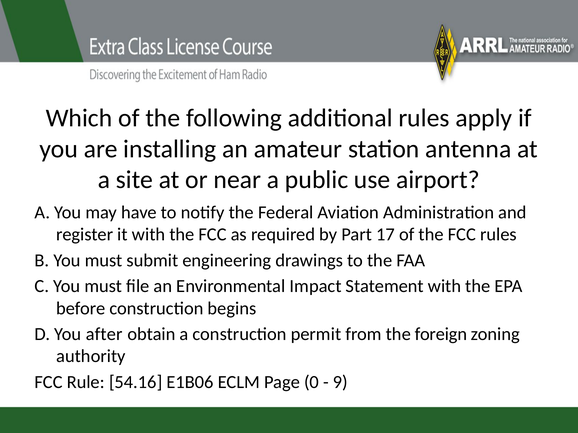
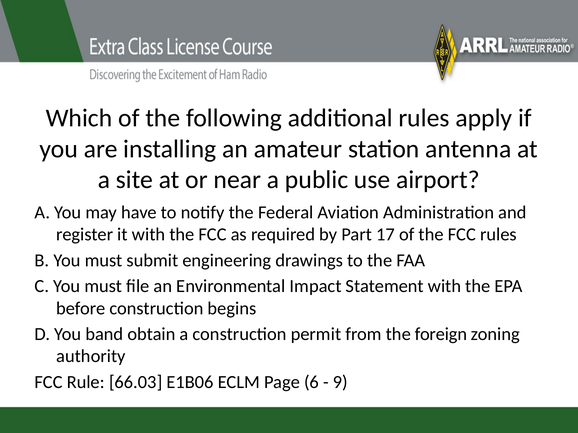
after: after -> band (104, 334)
54.16: 54.16 -> 66.03 (136, 382)
0: 0 -> 6 (312, 382)
